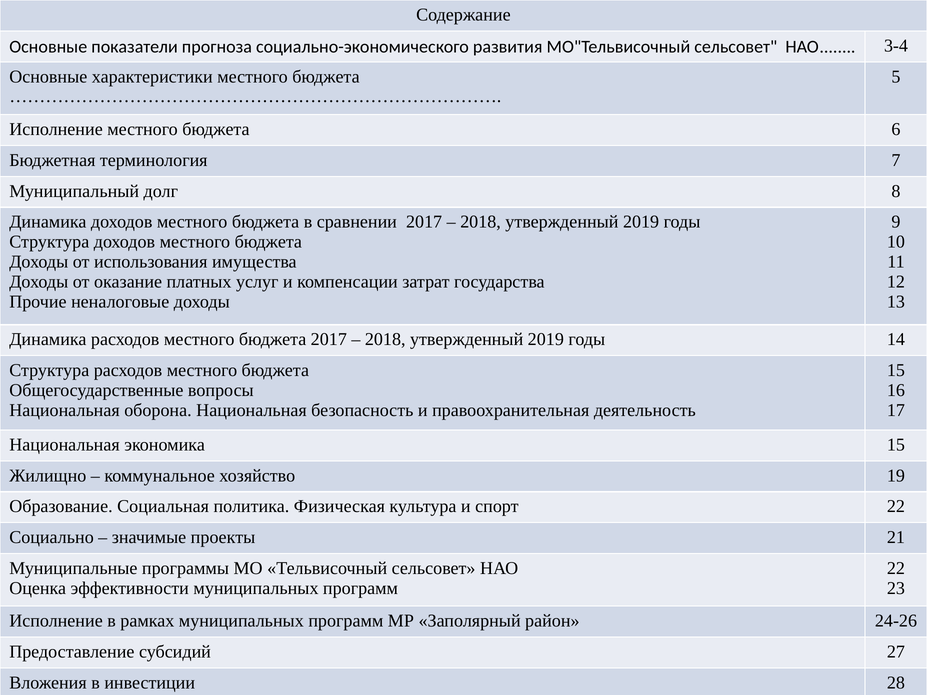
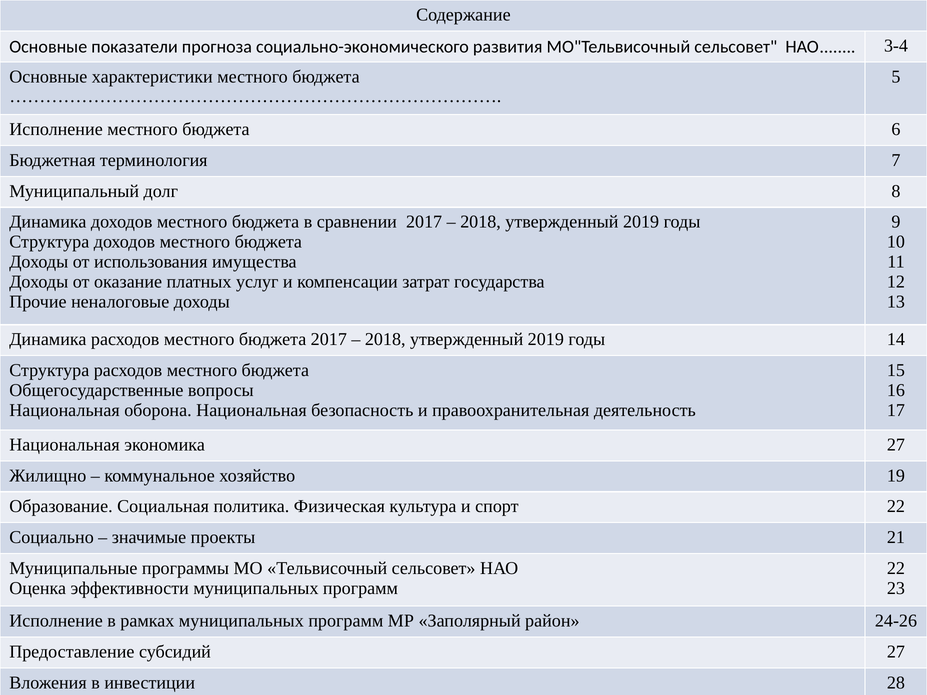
экономика 15: 15 -> 27 (896, 445)
